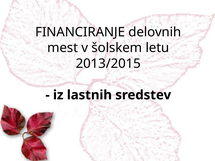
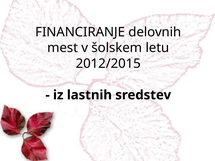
2013/2015: 2013/2015 -> 2012/2015 (108, 64)
